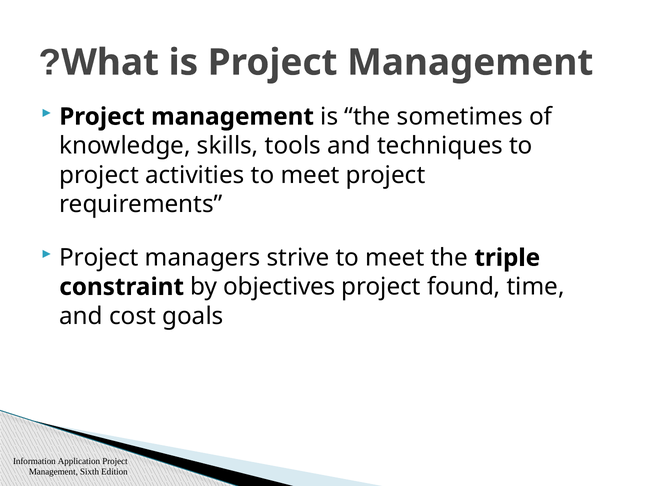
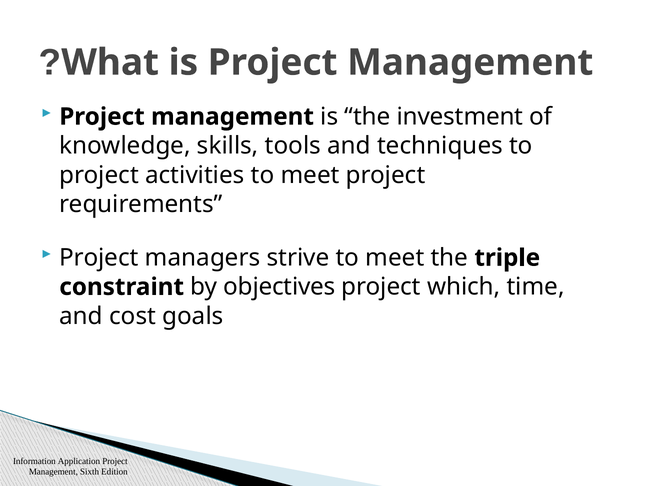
sometimes: sometimes -> investment (460, 117)
found: found -> which (464, 287)
